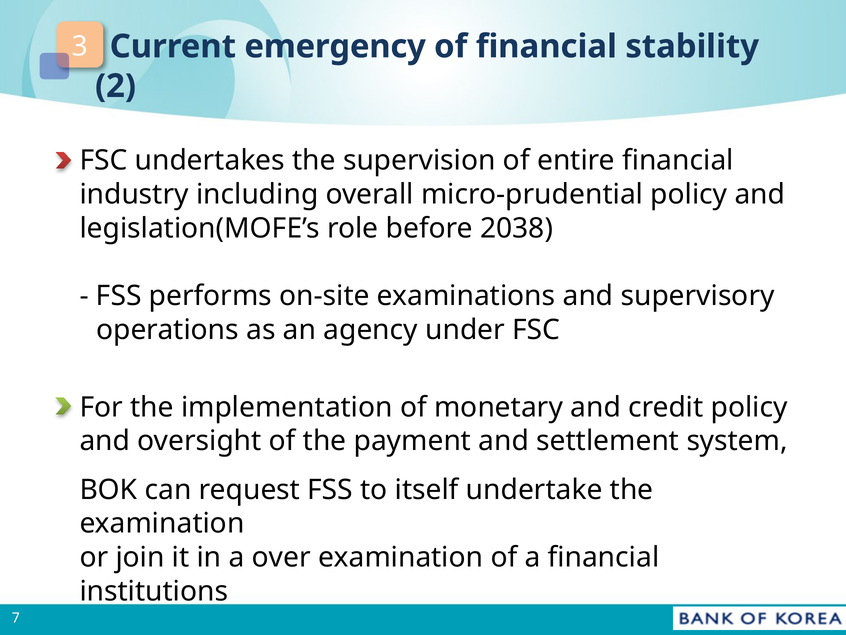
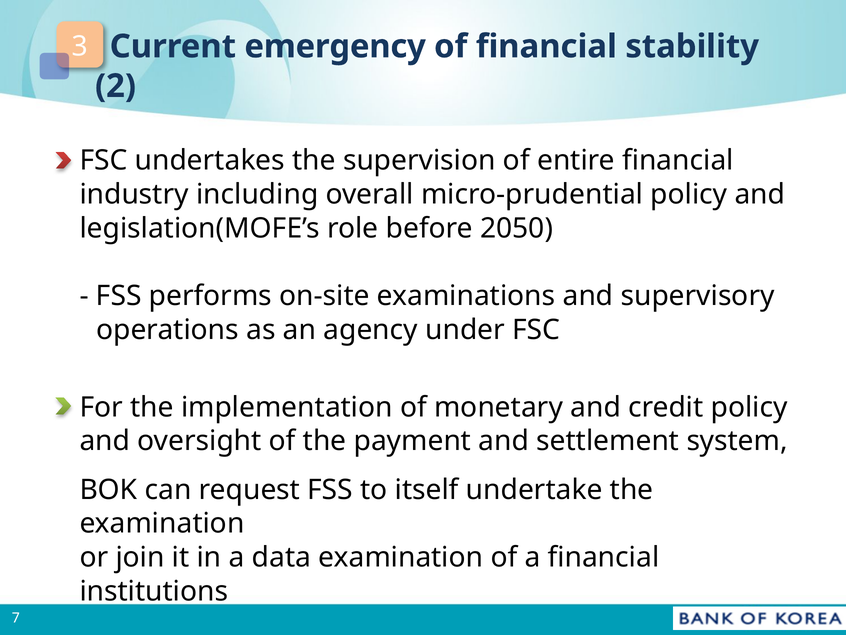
2038: 2038 -> 2050 (517, 228)
over: over -> data (281, 557)
